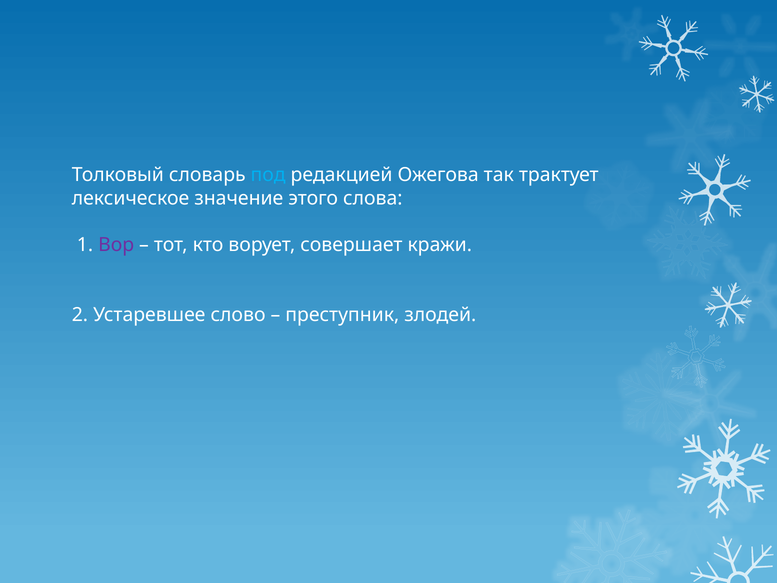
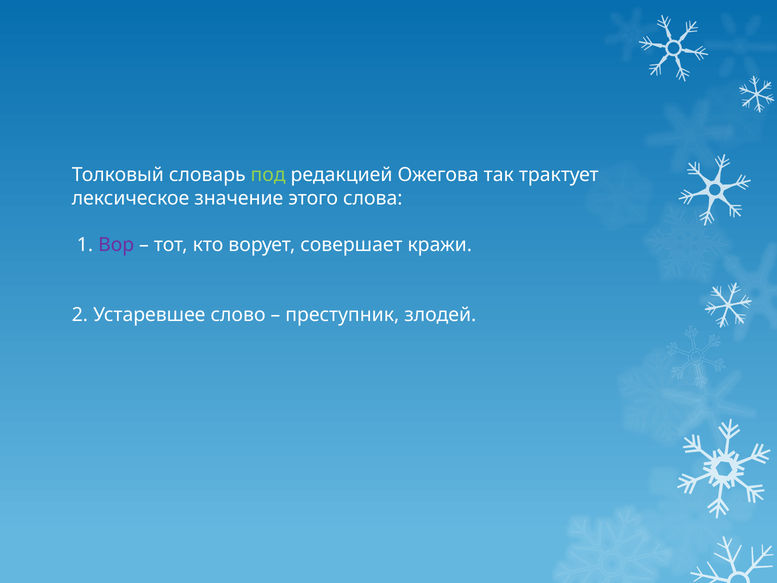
под colour: light blue -> light green (268, 175)
